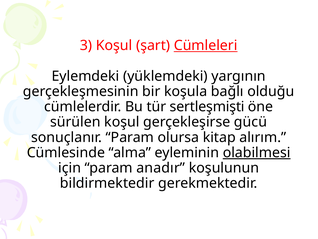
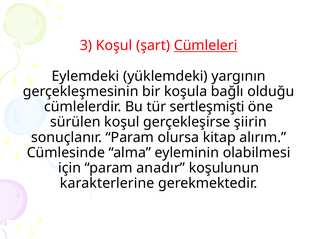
gücü: gücü -> şiirin (250, 122)
olabilmesi underline: present -> none (257, 152)
bildirmektedir: bildirmektedir -> karakterlerine (107, 183)
